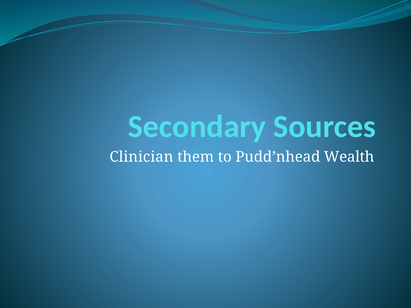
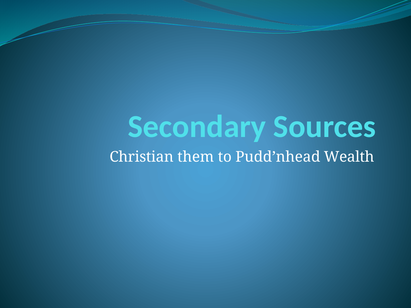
Clinician: Clinician -> Christian (142, 157)
